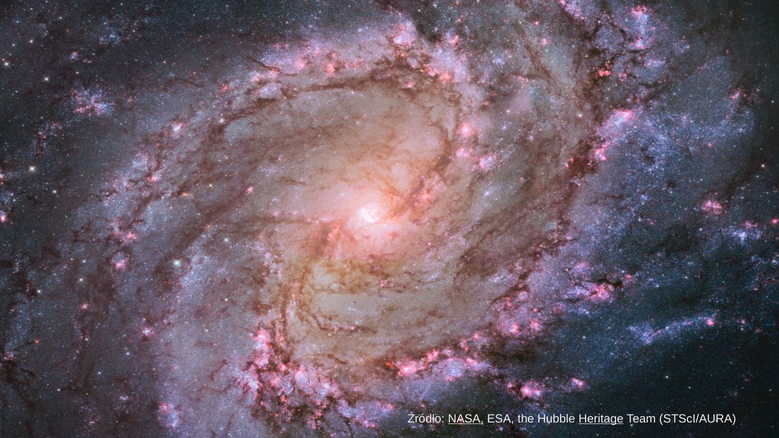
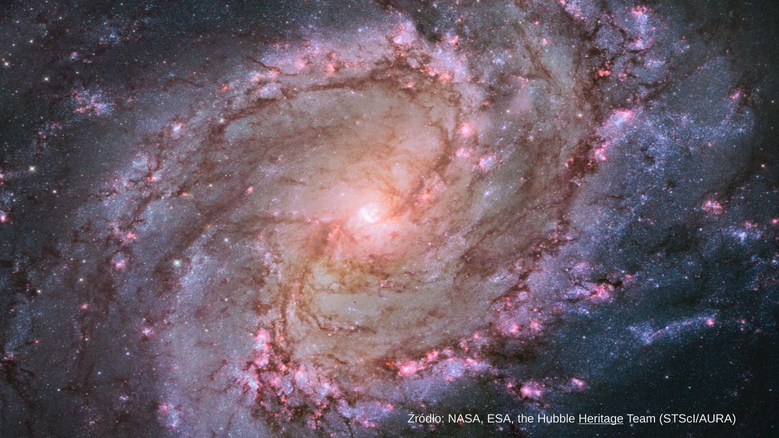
NASA underline: present -> none (466, 419)
